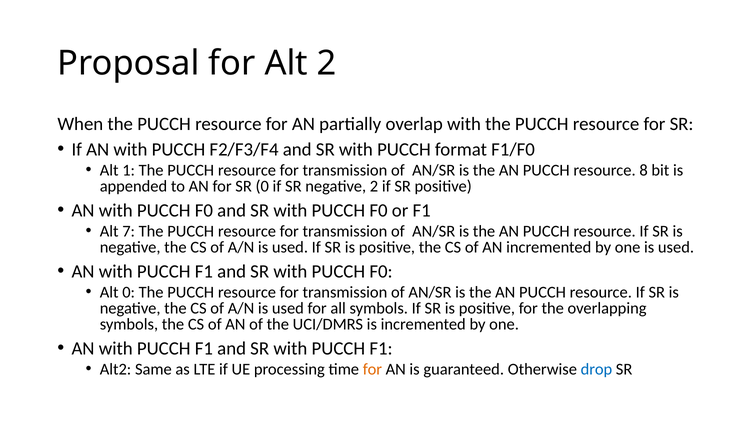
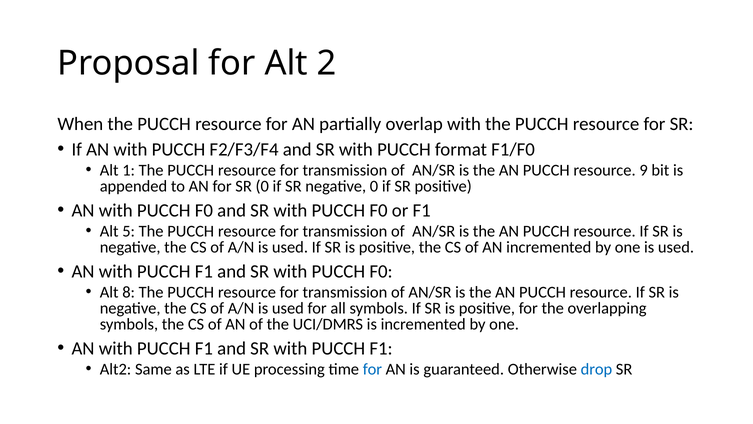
8: 8 -> 9 (644, 170)
negative 2: 2 -> 0 (374, 186)
7: 7 -> 5 (129, 231)
Alt 0: 0 -> 8 (129, 292)
for colour: orange -> blue (372, 369)
